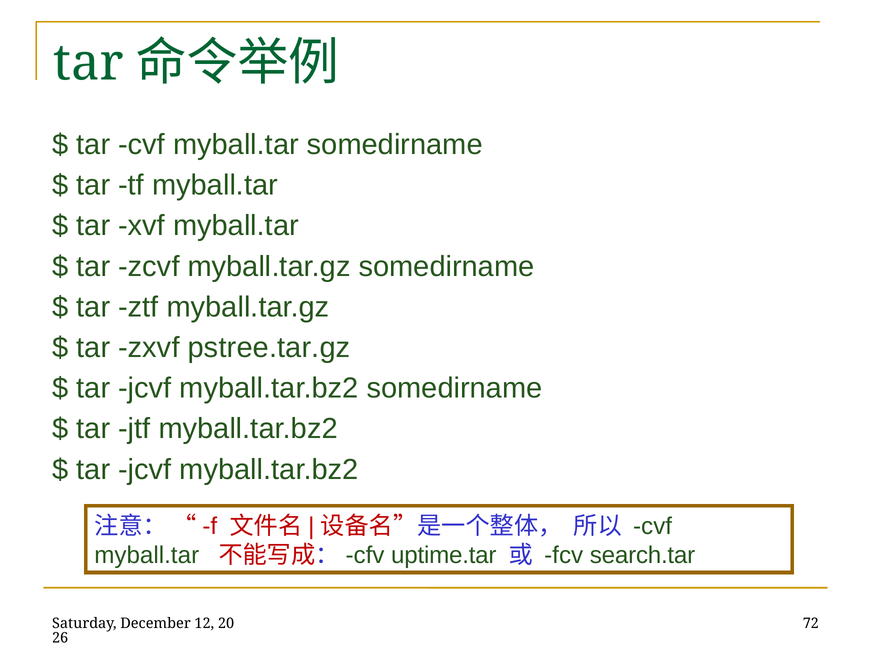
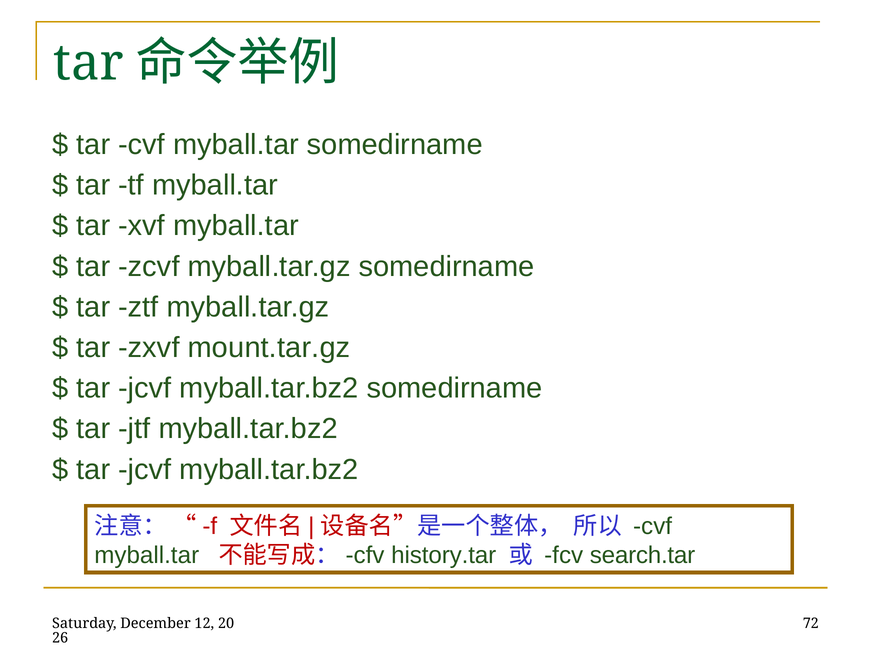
pstree.tar.gz: pstree.tar.gz -> mount.tar.gz (269, 348)
uptime.tar: uptime.tar -> history.tar (444, 556)
